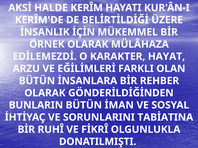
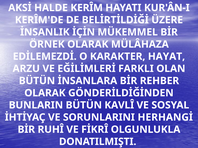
İMAN: İMAN -> KAVLÎ (119, 105)
TABİATINA: TABİATINA -> HERHANGİ (165, 118)
